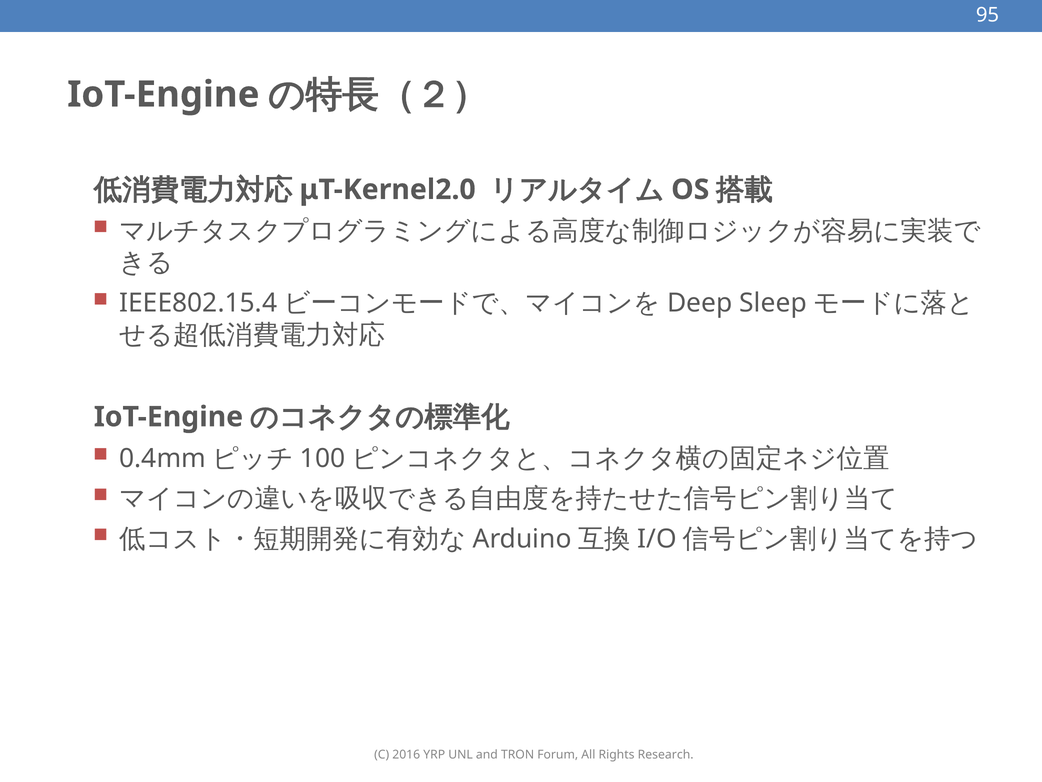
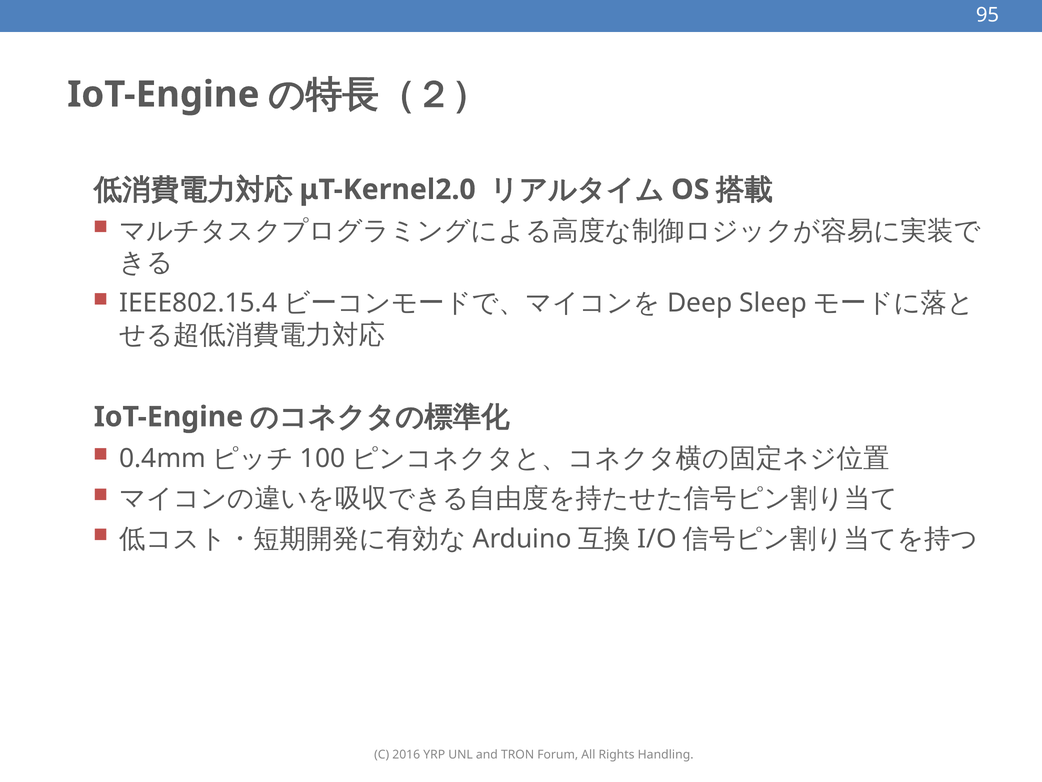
Research: Research -> Handling (666, 754)
